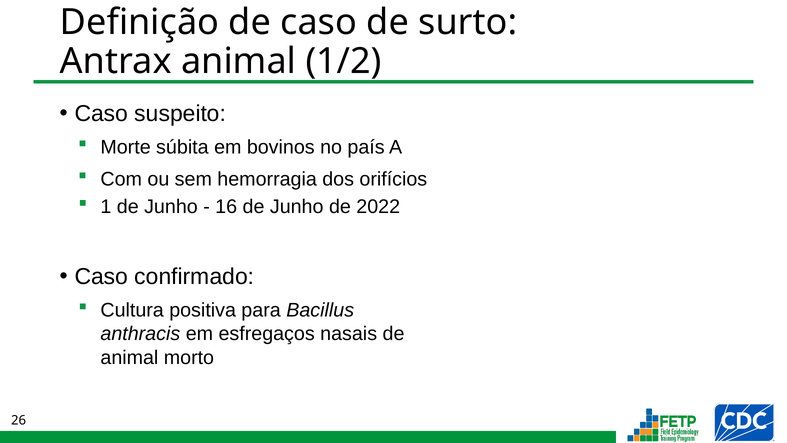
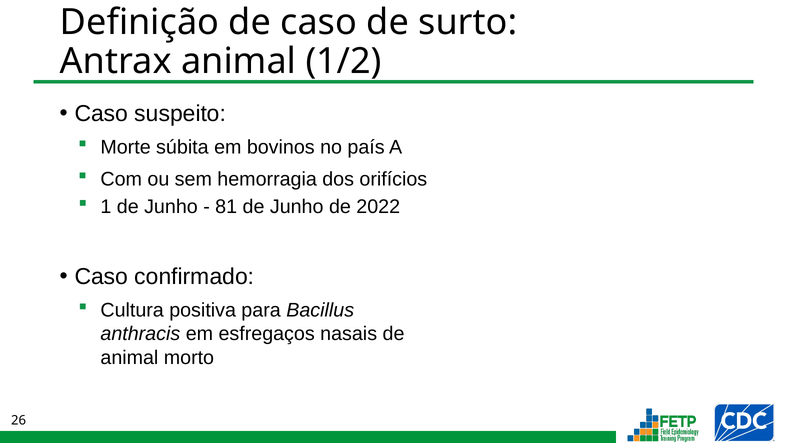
16: 16 -> 81 (226, 207)
